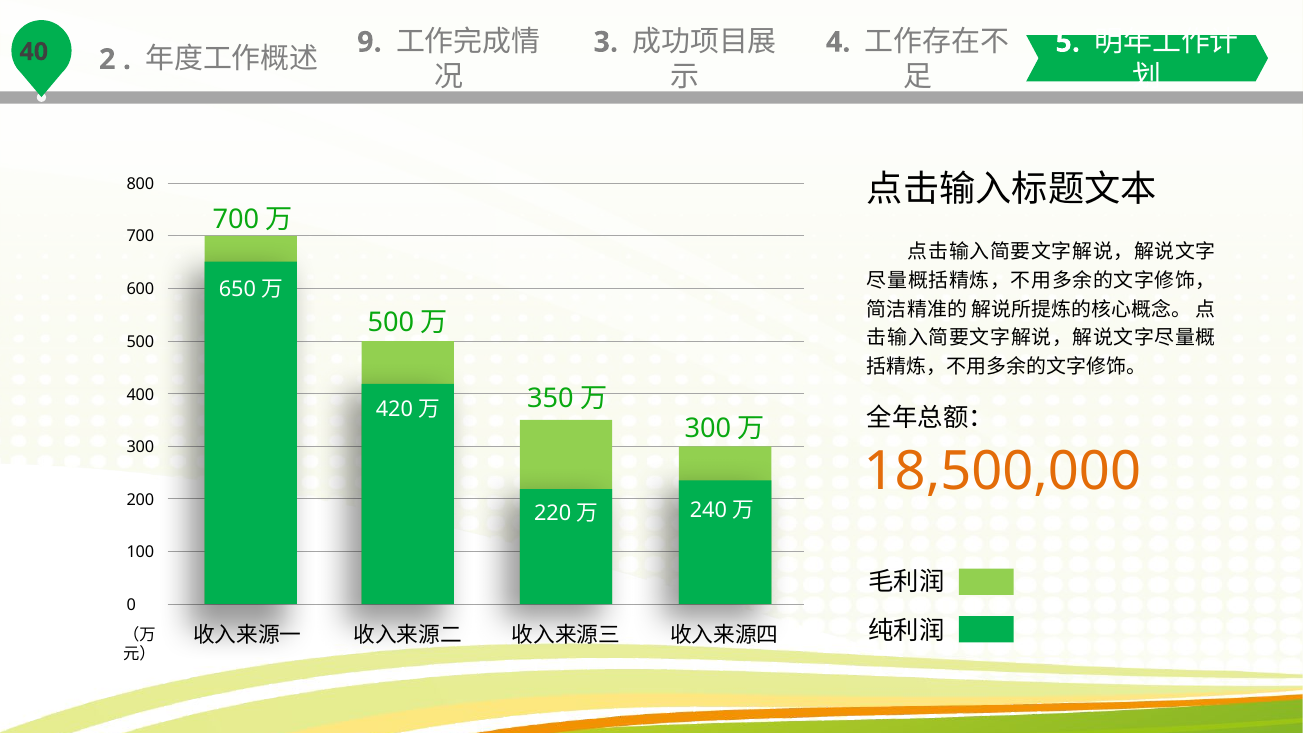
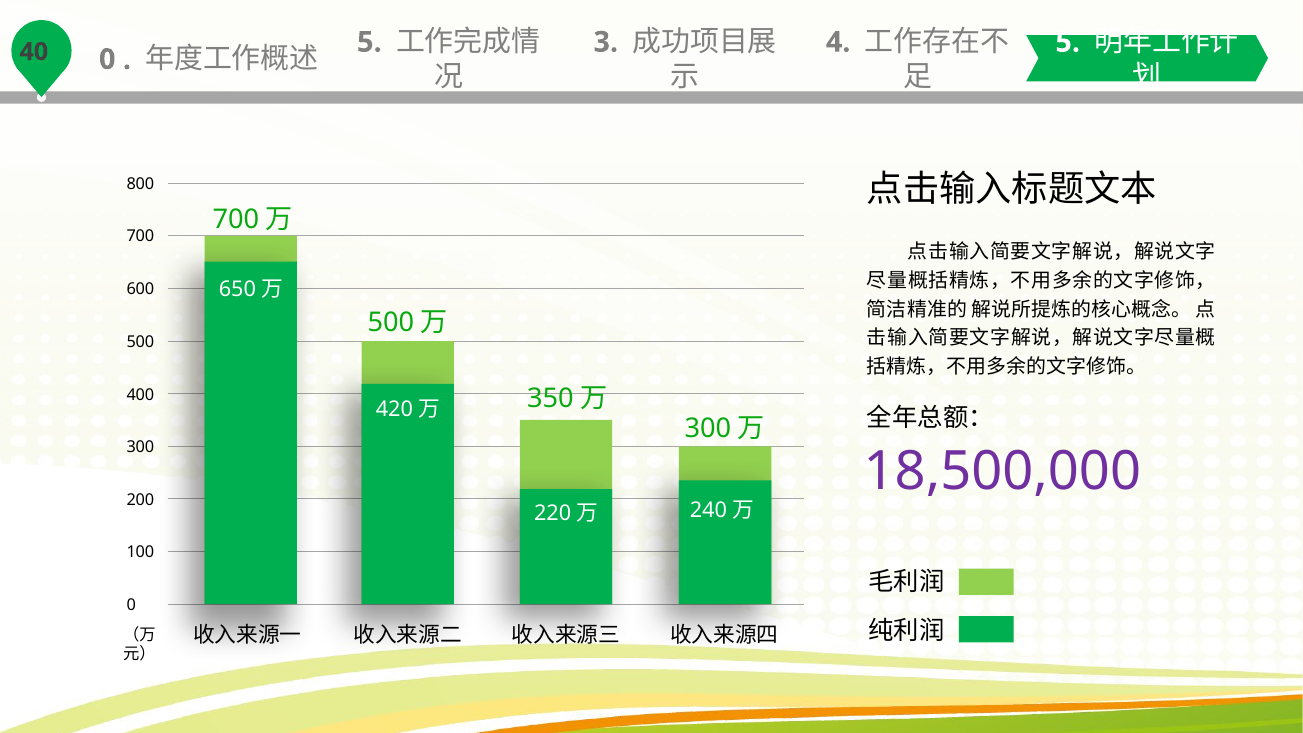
2: 2 -> 0 (107, 59)
9: 9 -> 5 (369, 42)
18,500,000 colour: orange -> purple (1002, 472)
